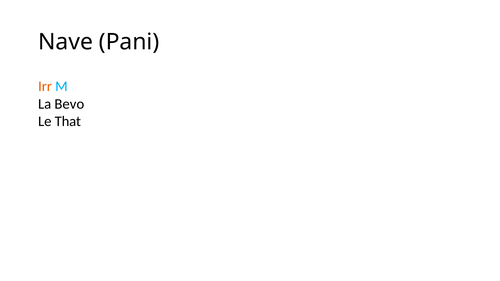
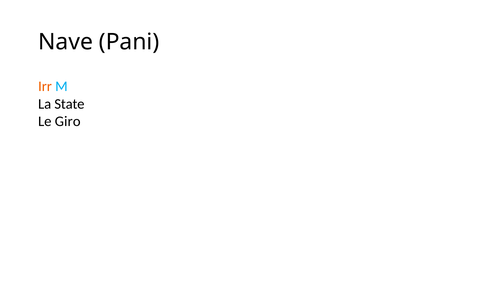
Bevo: Bevo -> State (69, 104)
That: That -> Giro (68, 121)
